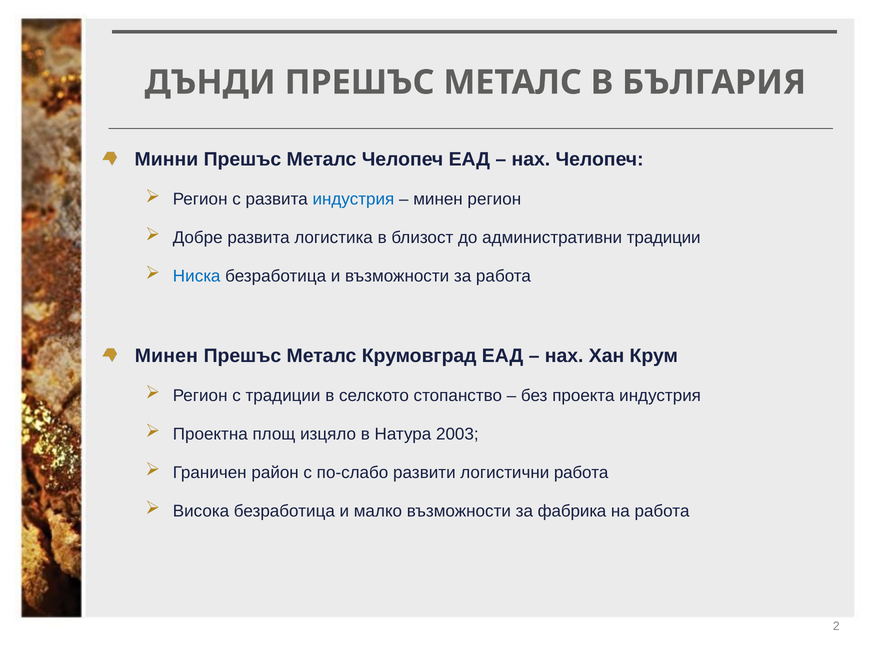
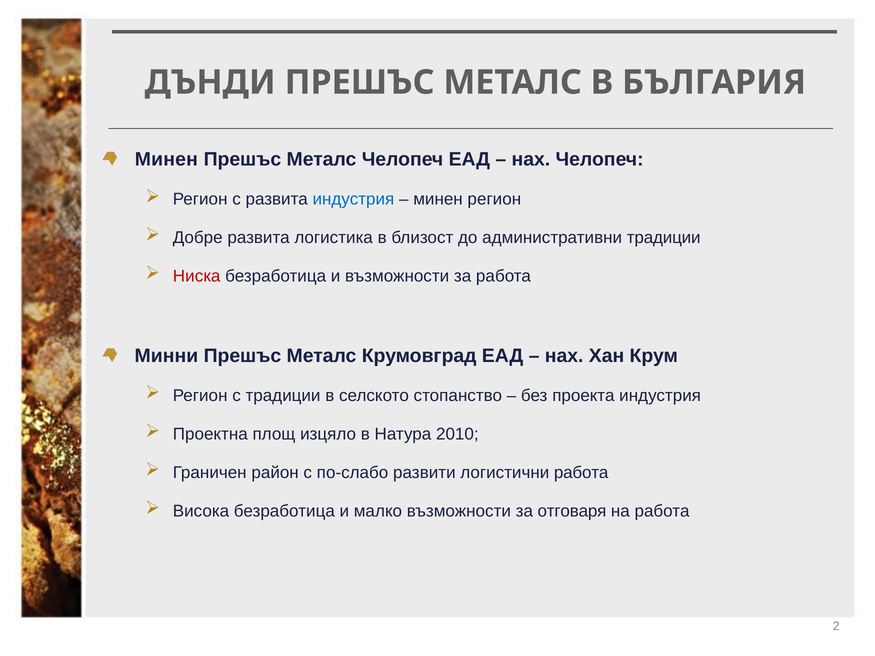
Минни: Минни -> Минен (166, 160)
Ниска colour: blue -> red (197, 276)
Минен: Минен -> Минни (166, 356)
2003: 2003 -> 2010 (457, 434)
фабрика: фабрика -> отговаря (572, 511)
